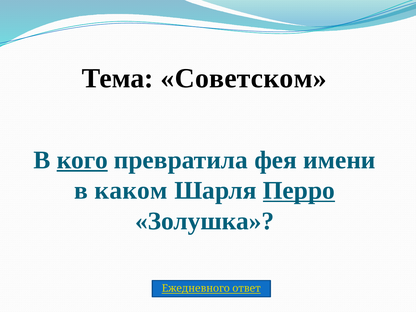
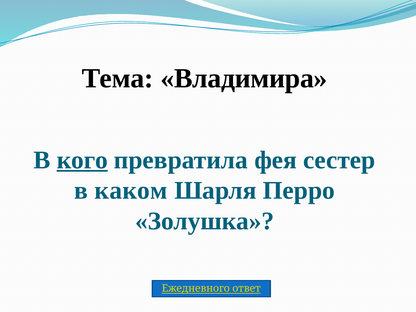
Советском: Советском -> Владимира (244, 78)
имени: имени -> сестер (339, 160)
Перро underline: present -> none (299, 190)
